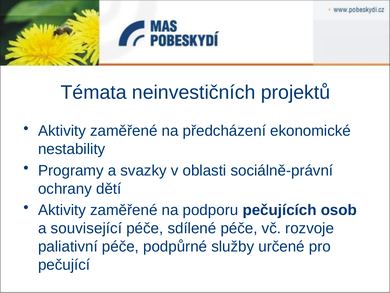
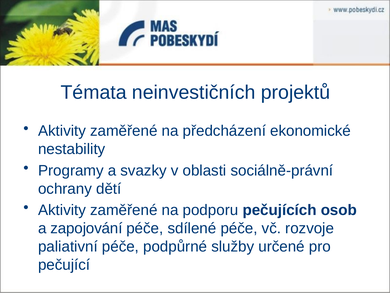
související: související -> zapojování (86, 228)
